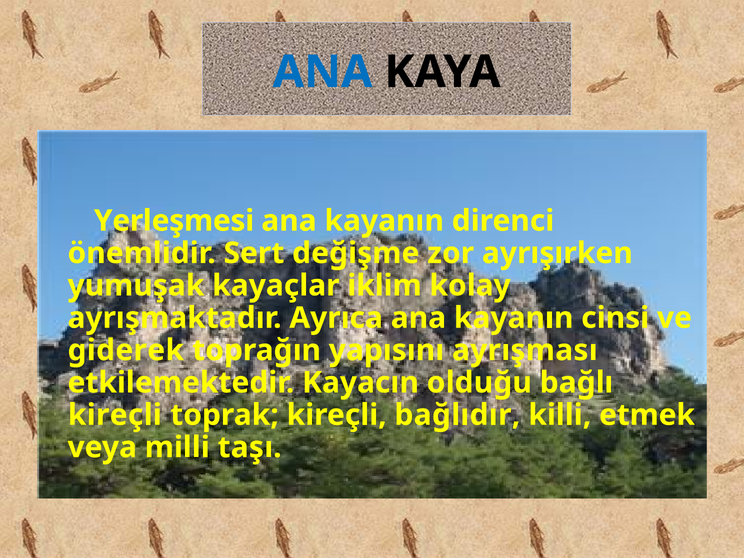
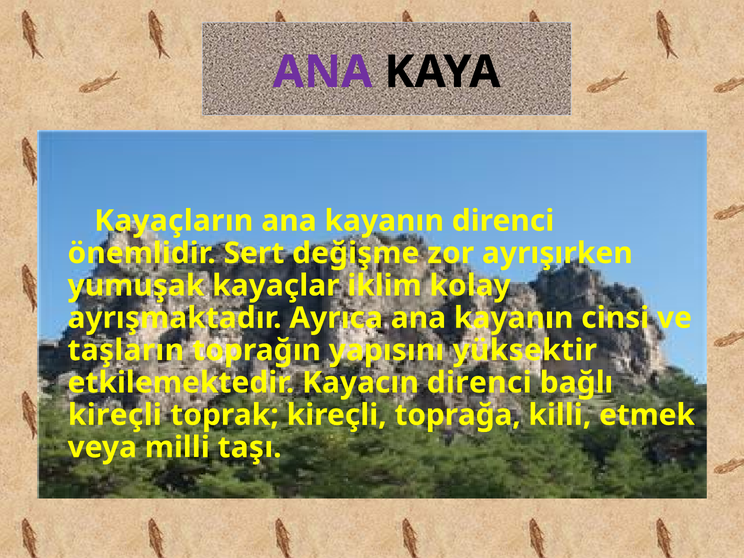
ANA colour: blue -> purple (323, 72)
Yerleşmesi: Yerleşmesi -> Kayaçların (174, 221)
giderek: giderek -> taşların (126, 350)
ayrışması: ayrışması -> yüksektir (525, 350)
Kayacın olduğu: olduğu -> direnci (479, 383)
bağlıdır: bağlıdır -> toprağa (458, 415)
